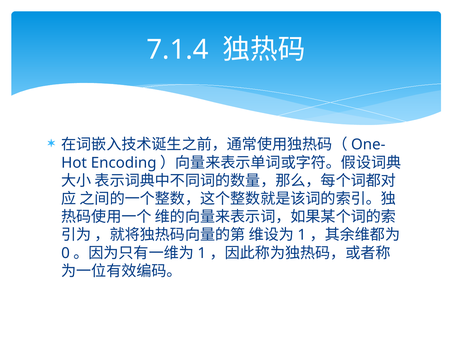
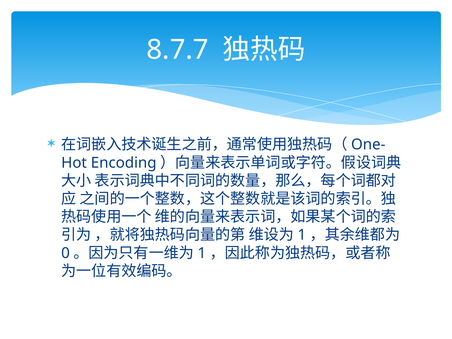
7.1.4: 7.1.4 -> 8.7.7 (178, 50)
